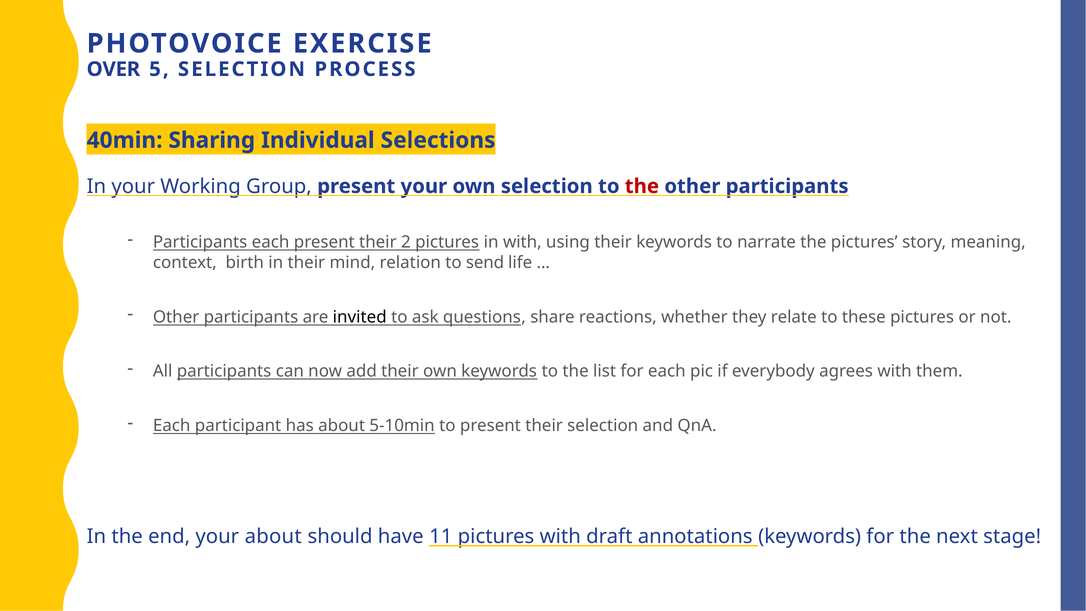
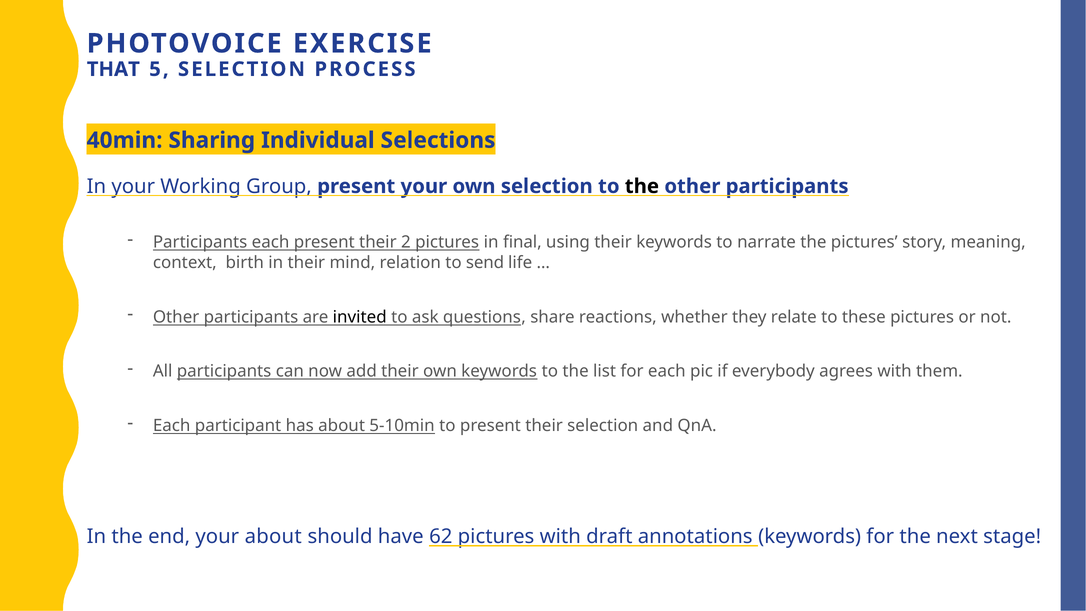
OVER: OVER -> THAT (113, 69)
the colour: red -> black (642, 186)
in with: with -> final (522, 242)
11: 11 -> 62 (441, 536)
